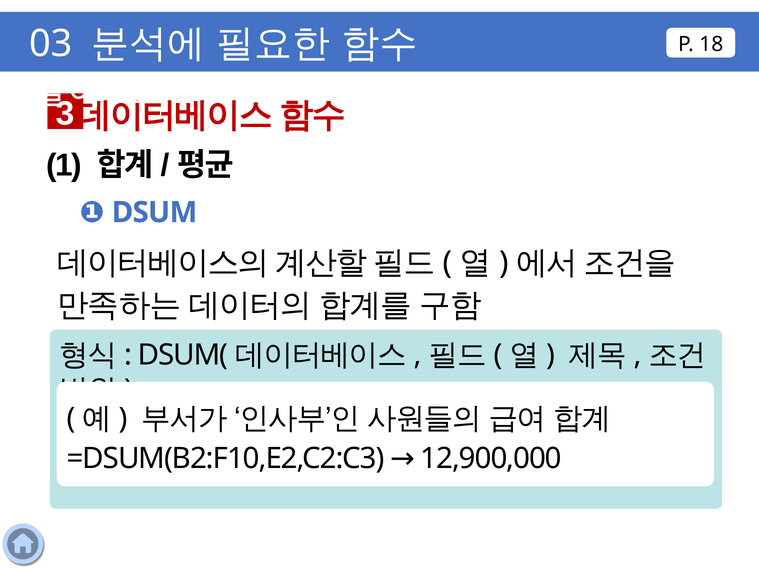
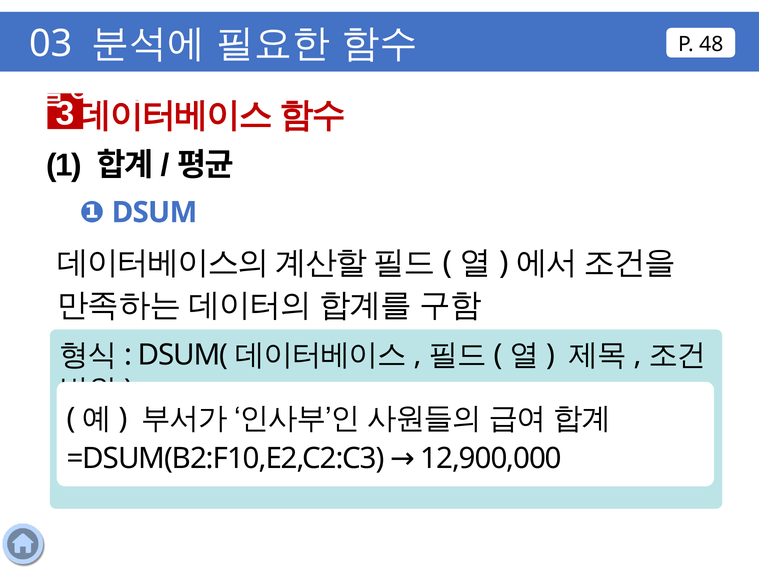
18: 18 -> 48 (711, 44)
